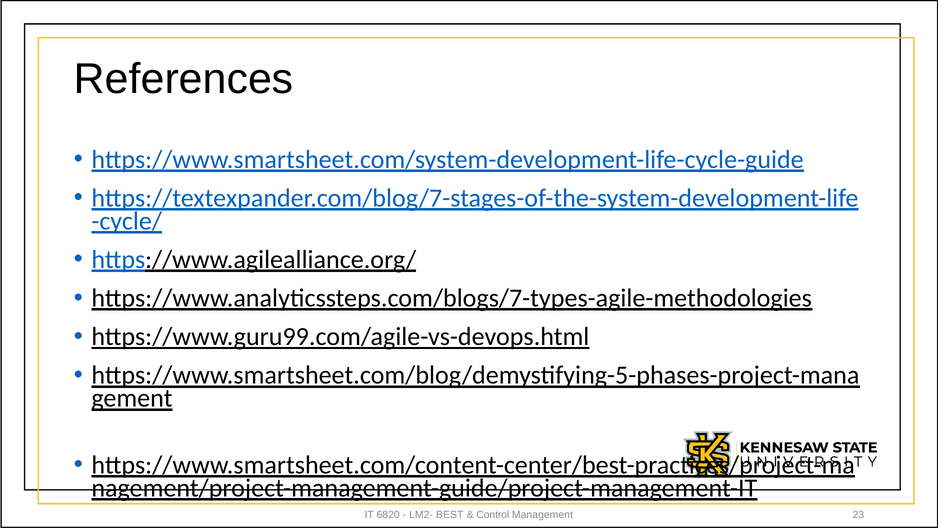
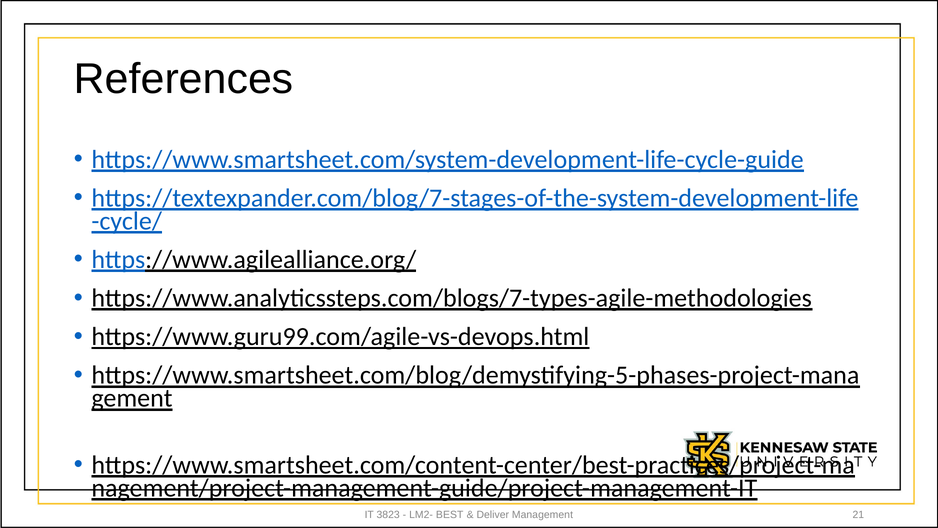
6820: 6820 -> 3823 (388, 514)
Control: Control -> Deliver (493, 514)
23: 23 -> 21 (858, 514)
